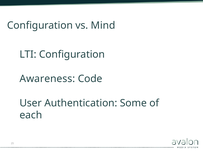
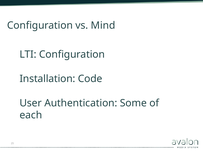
Awareness: Awareness -> Installation (47, 79)
